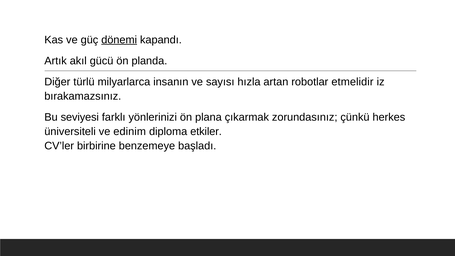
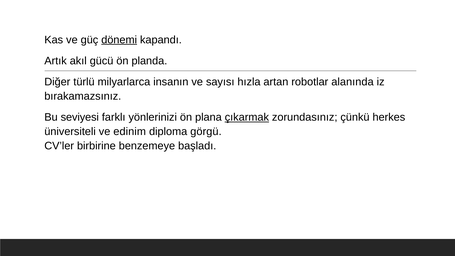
etmelidir: etmelidir -> alanında (352, 82)
çıkarmak underline: none -> present (247, 117)
etkiler: etkiler -> görgü (206, 132)
